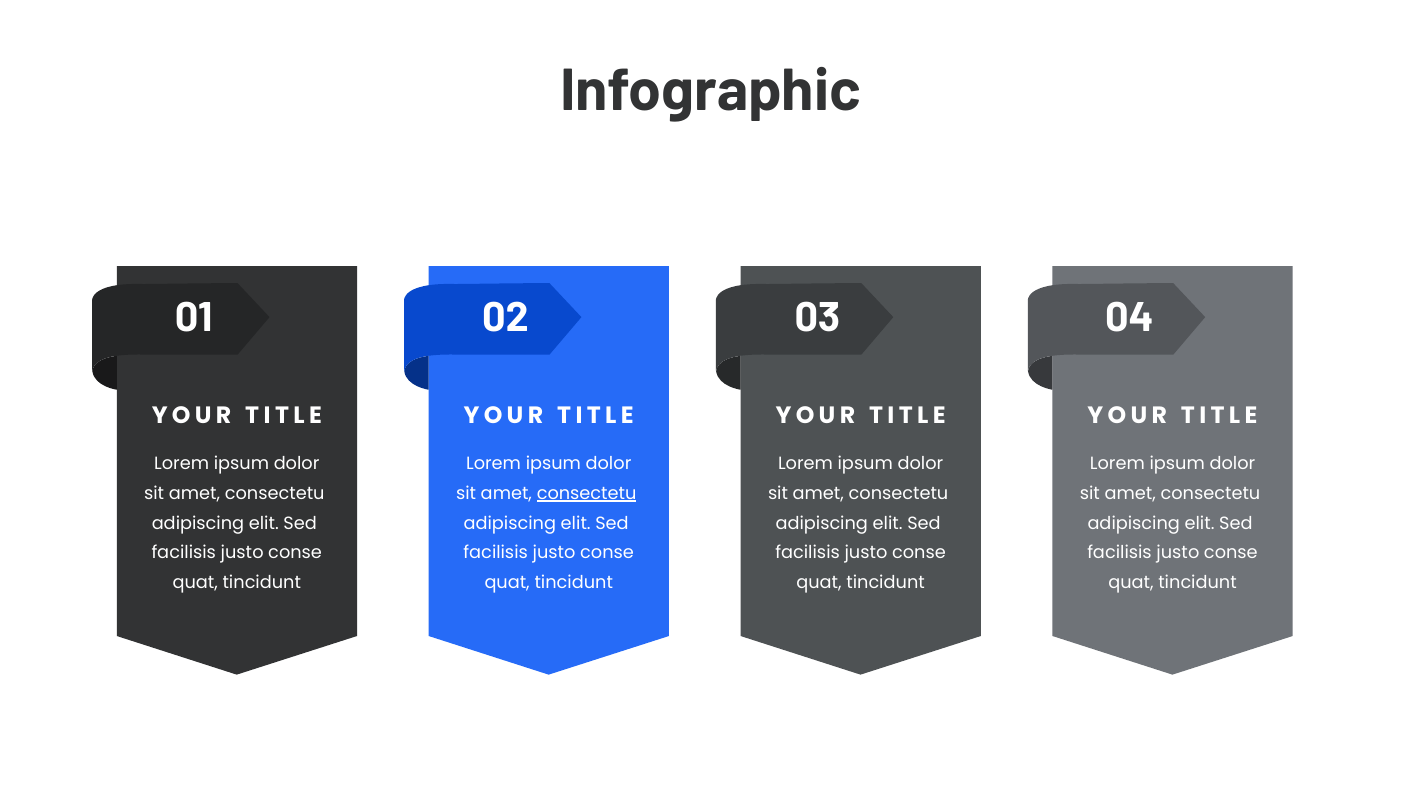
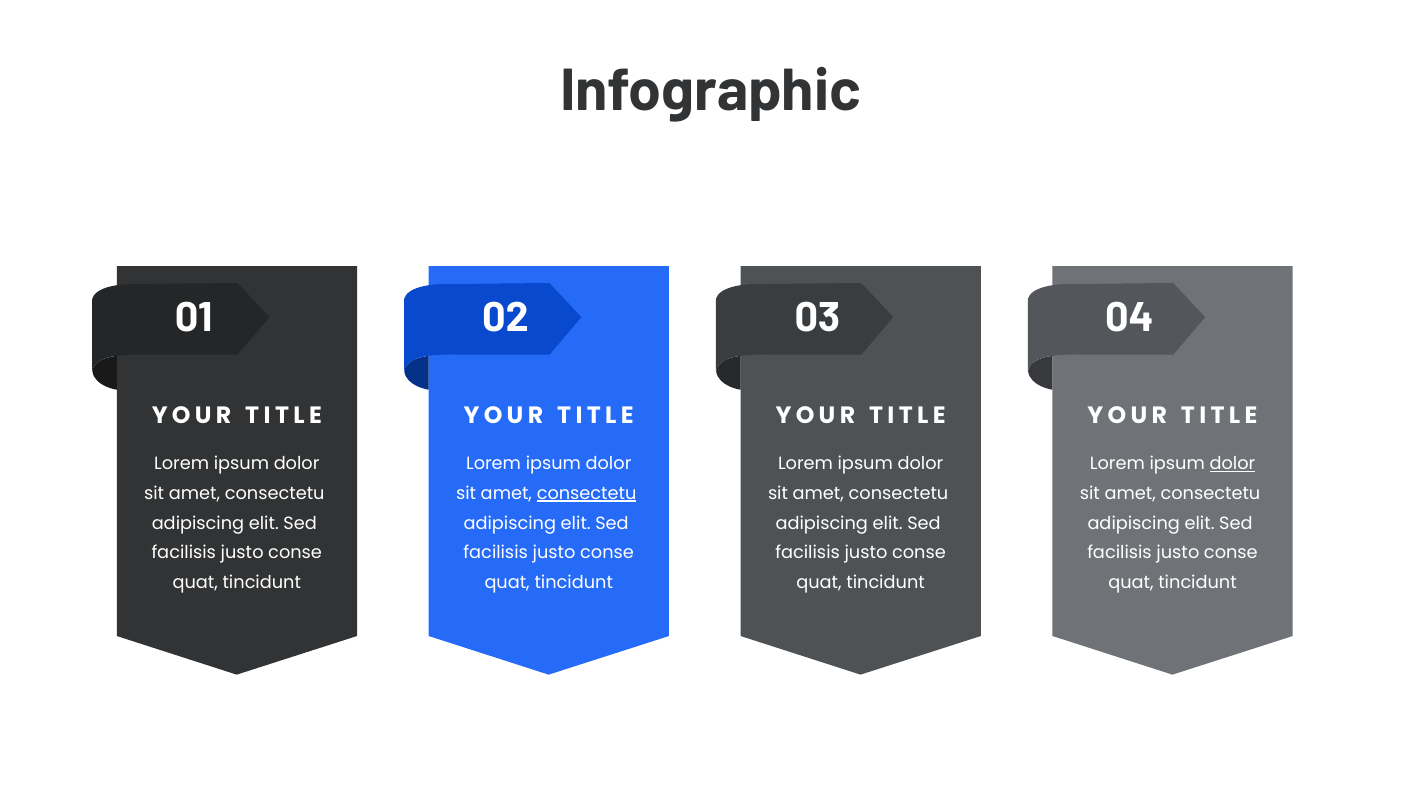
dolor underline: none -> present (1232, 464)
